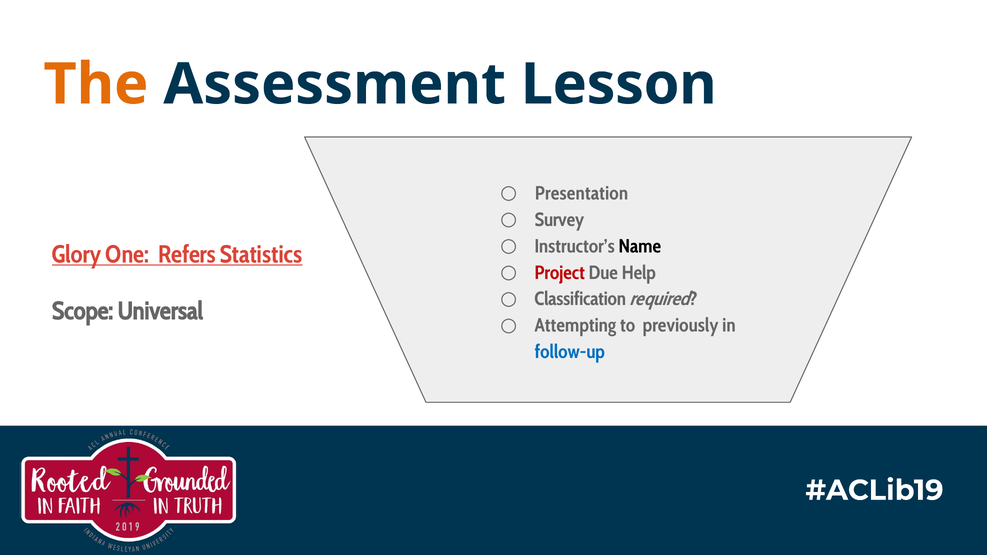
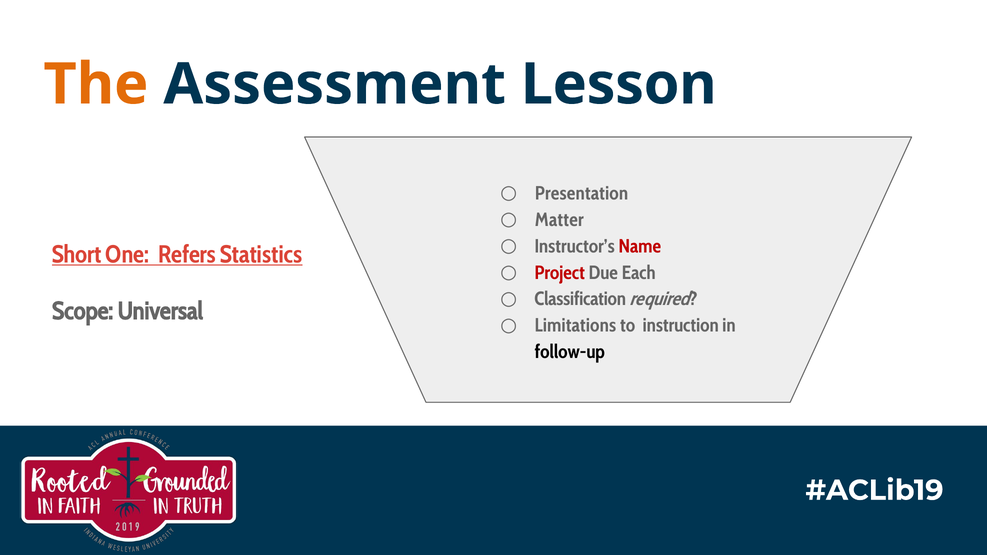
Survey: Survey -> Matter (559, 220)
Name colour: black -> red (640, 246)
Glory: Glory -> Short (76, 255)
Help: Help -> Each (639, 273)
Attempting: Attempting -> Limitations (575, 326)
previously: previously -> instruction (681, 326)
follow-up colour: blue -> black (570, 352)
